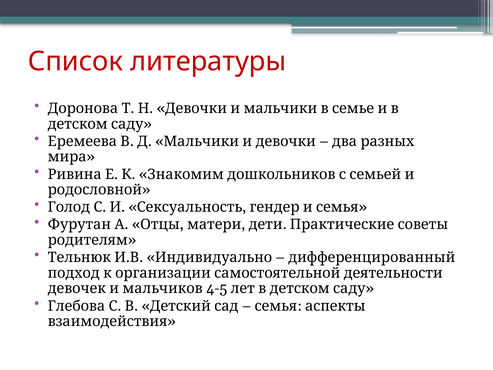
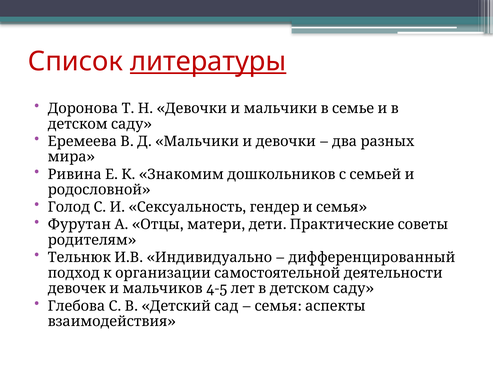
литературы underline: none -> present (208, 61)
